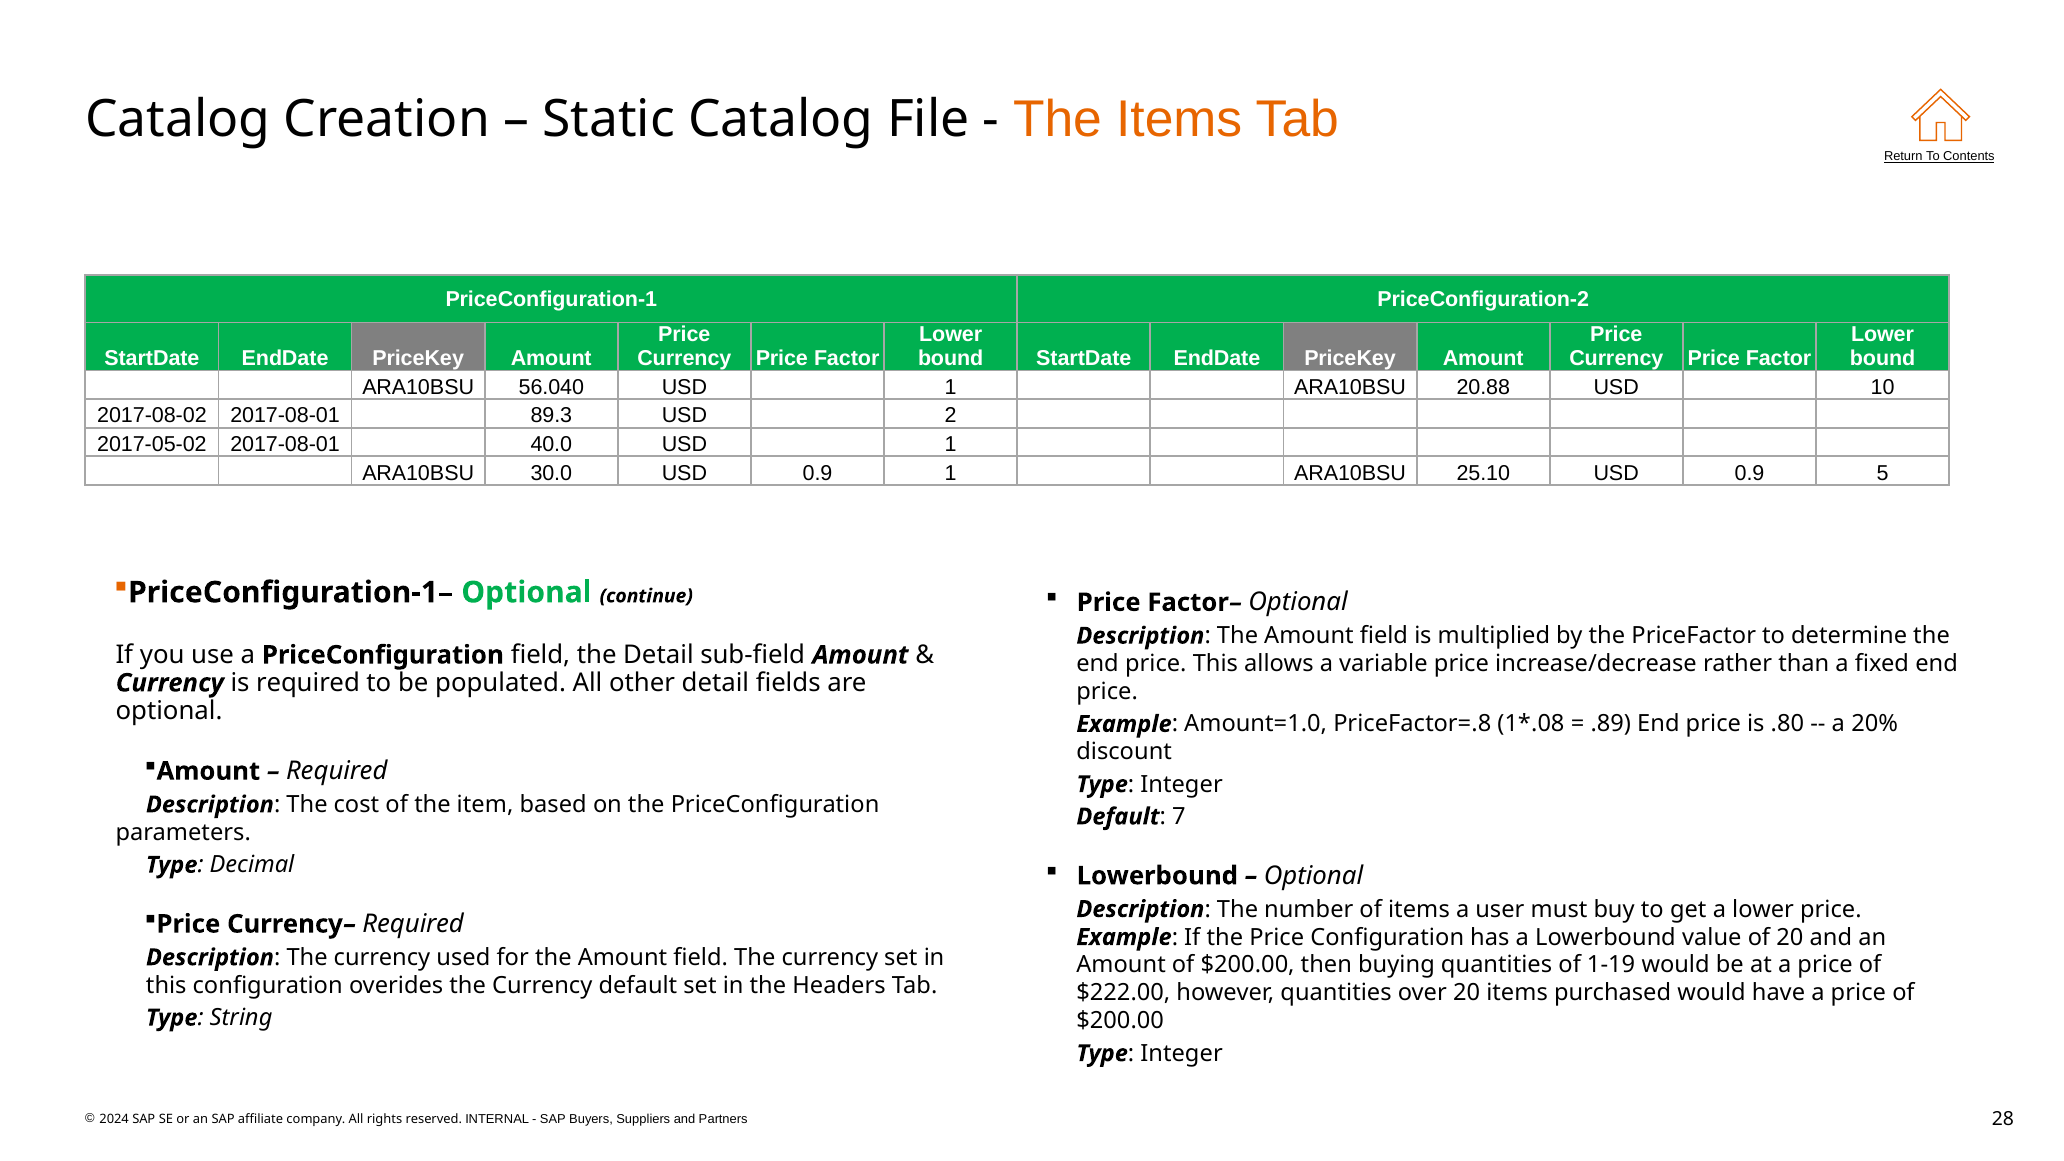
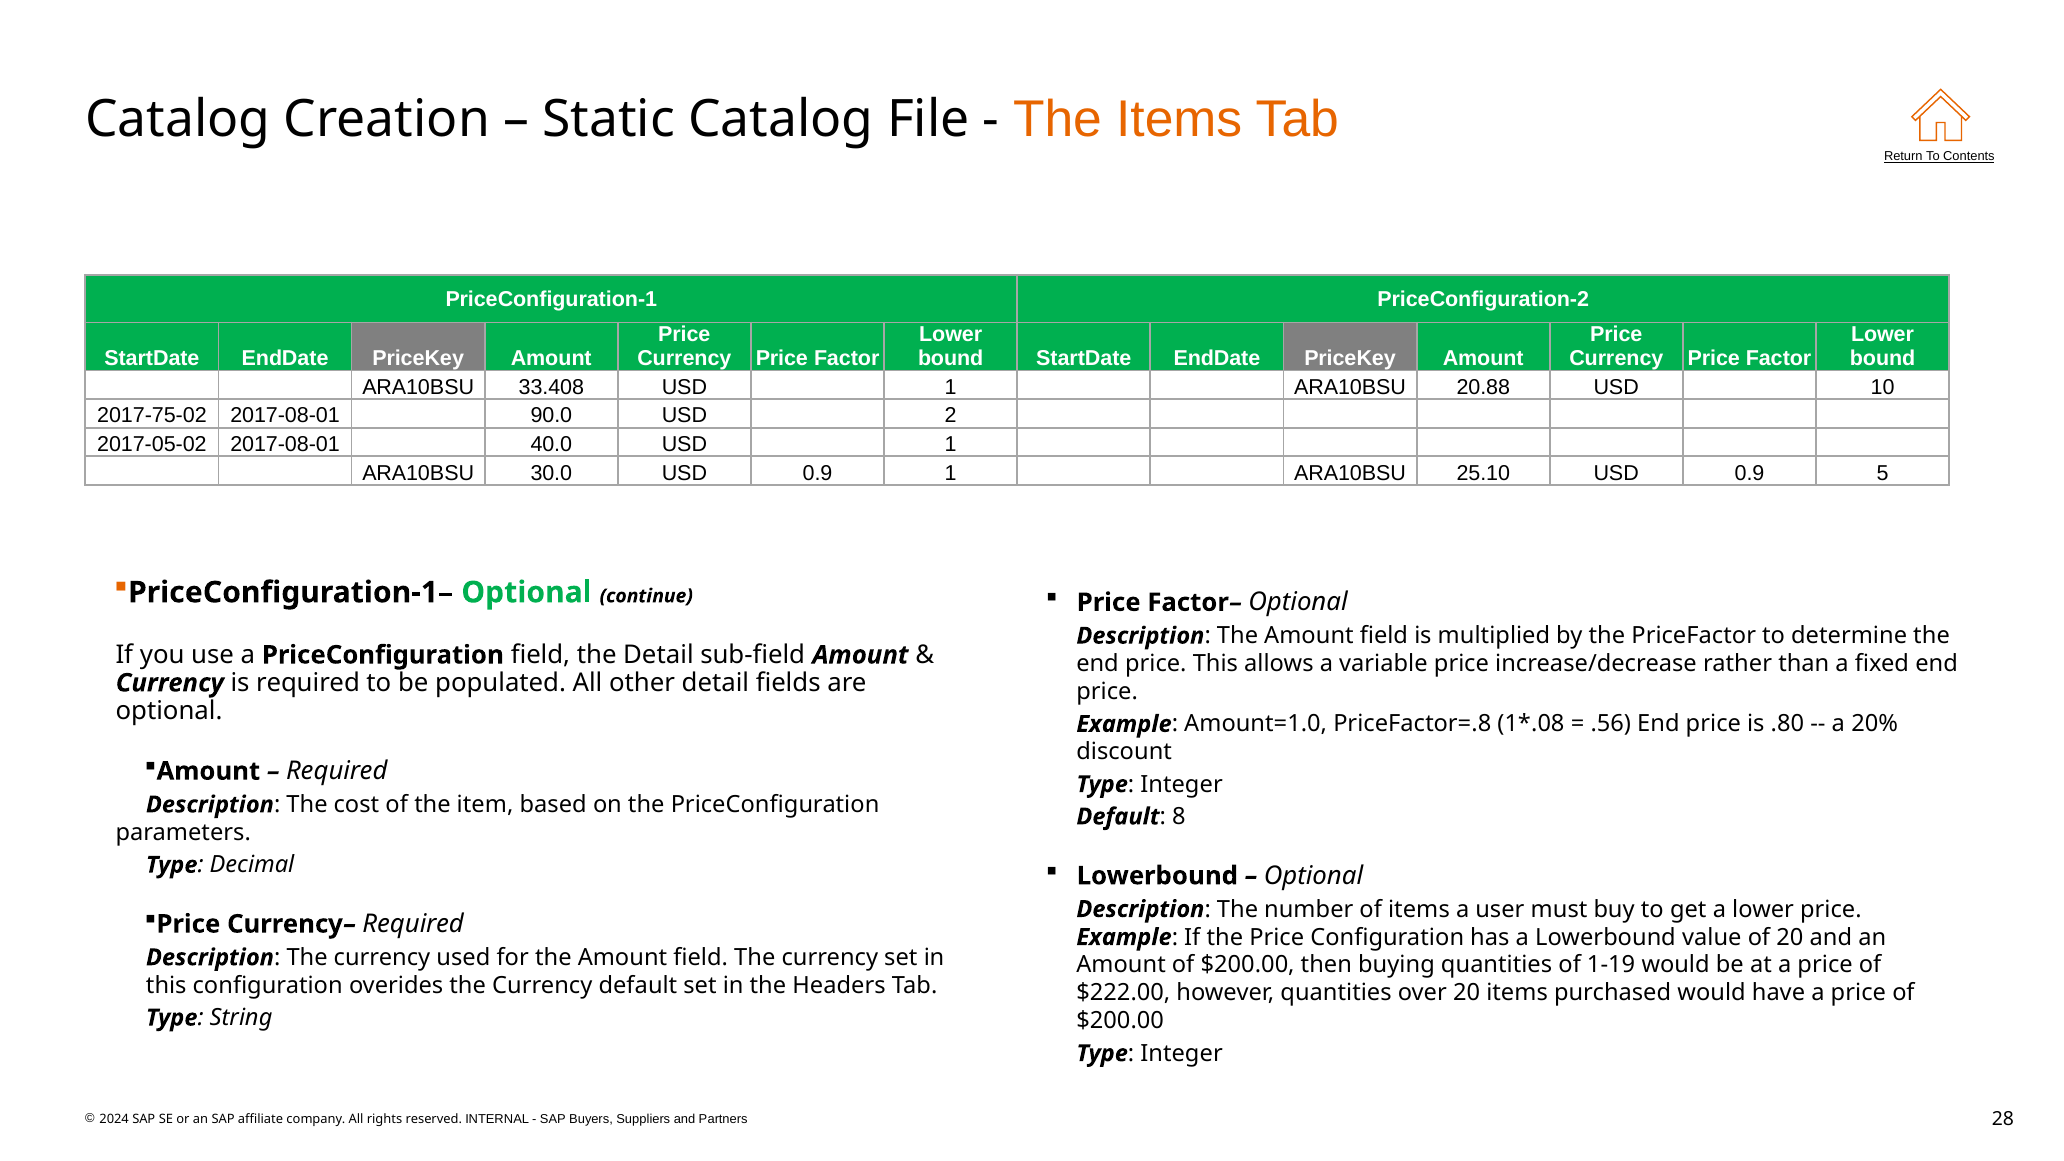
56.040: 56.040 -> 33.408 (551, 387)
2017-08-02: 2017-08-02 -> 2017-75-02 (152, 416)
89.3: 89.3 -> 90.0 (551, 416)
.89: .89 -> .56 (1611, 724)
7: 7 -> 8 (1179, 816)
